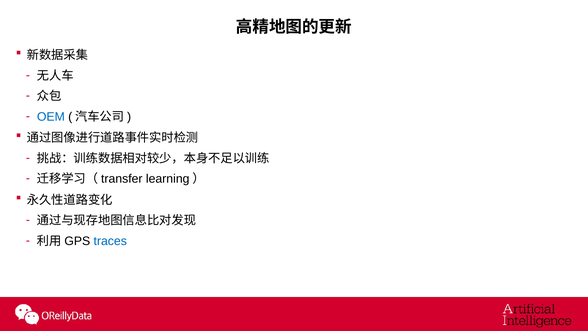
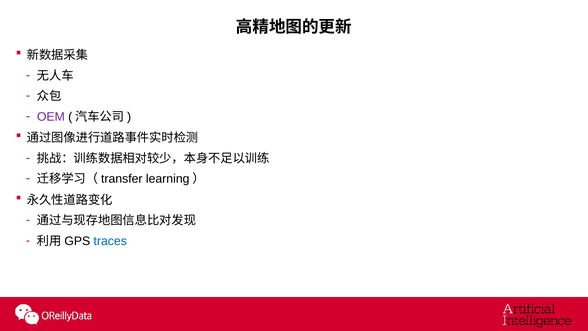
OEM colour: blue -> purple (51, 117)
